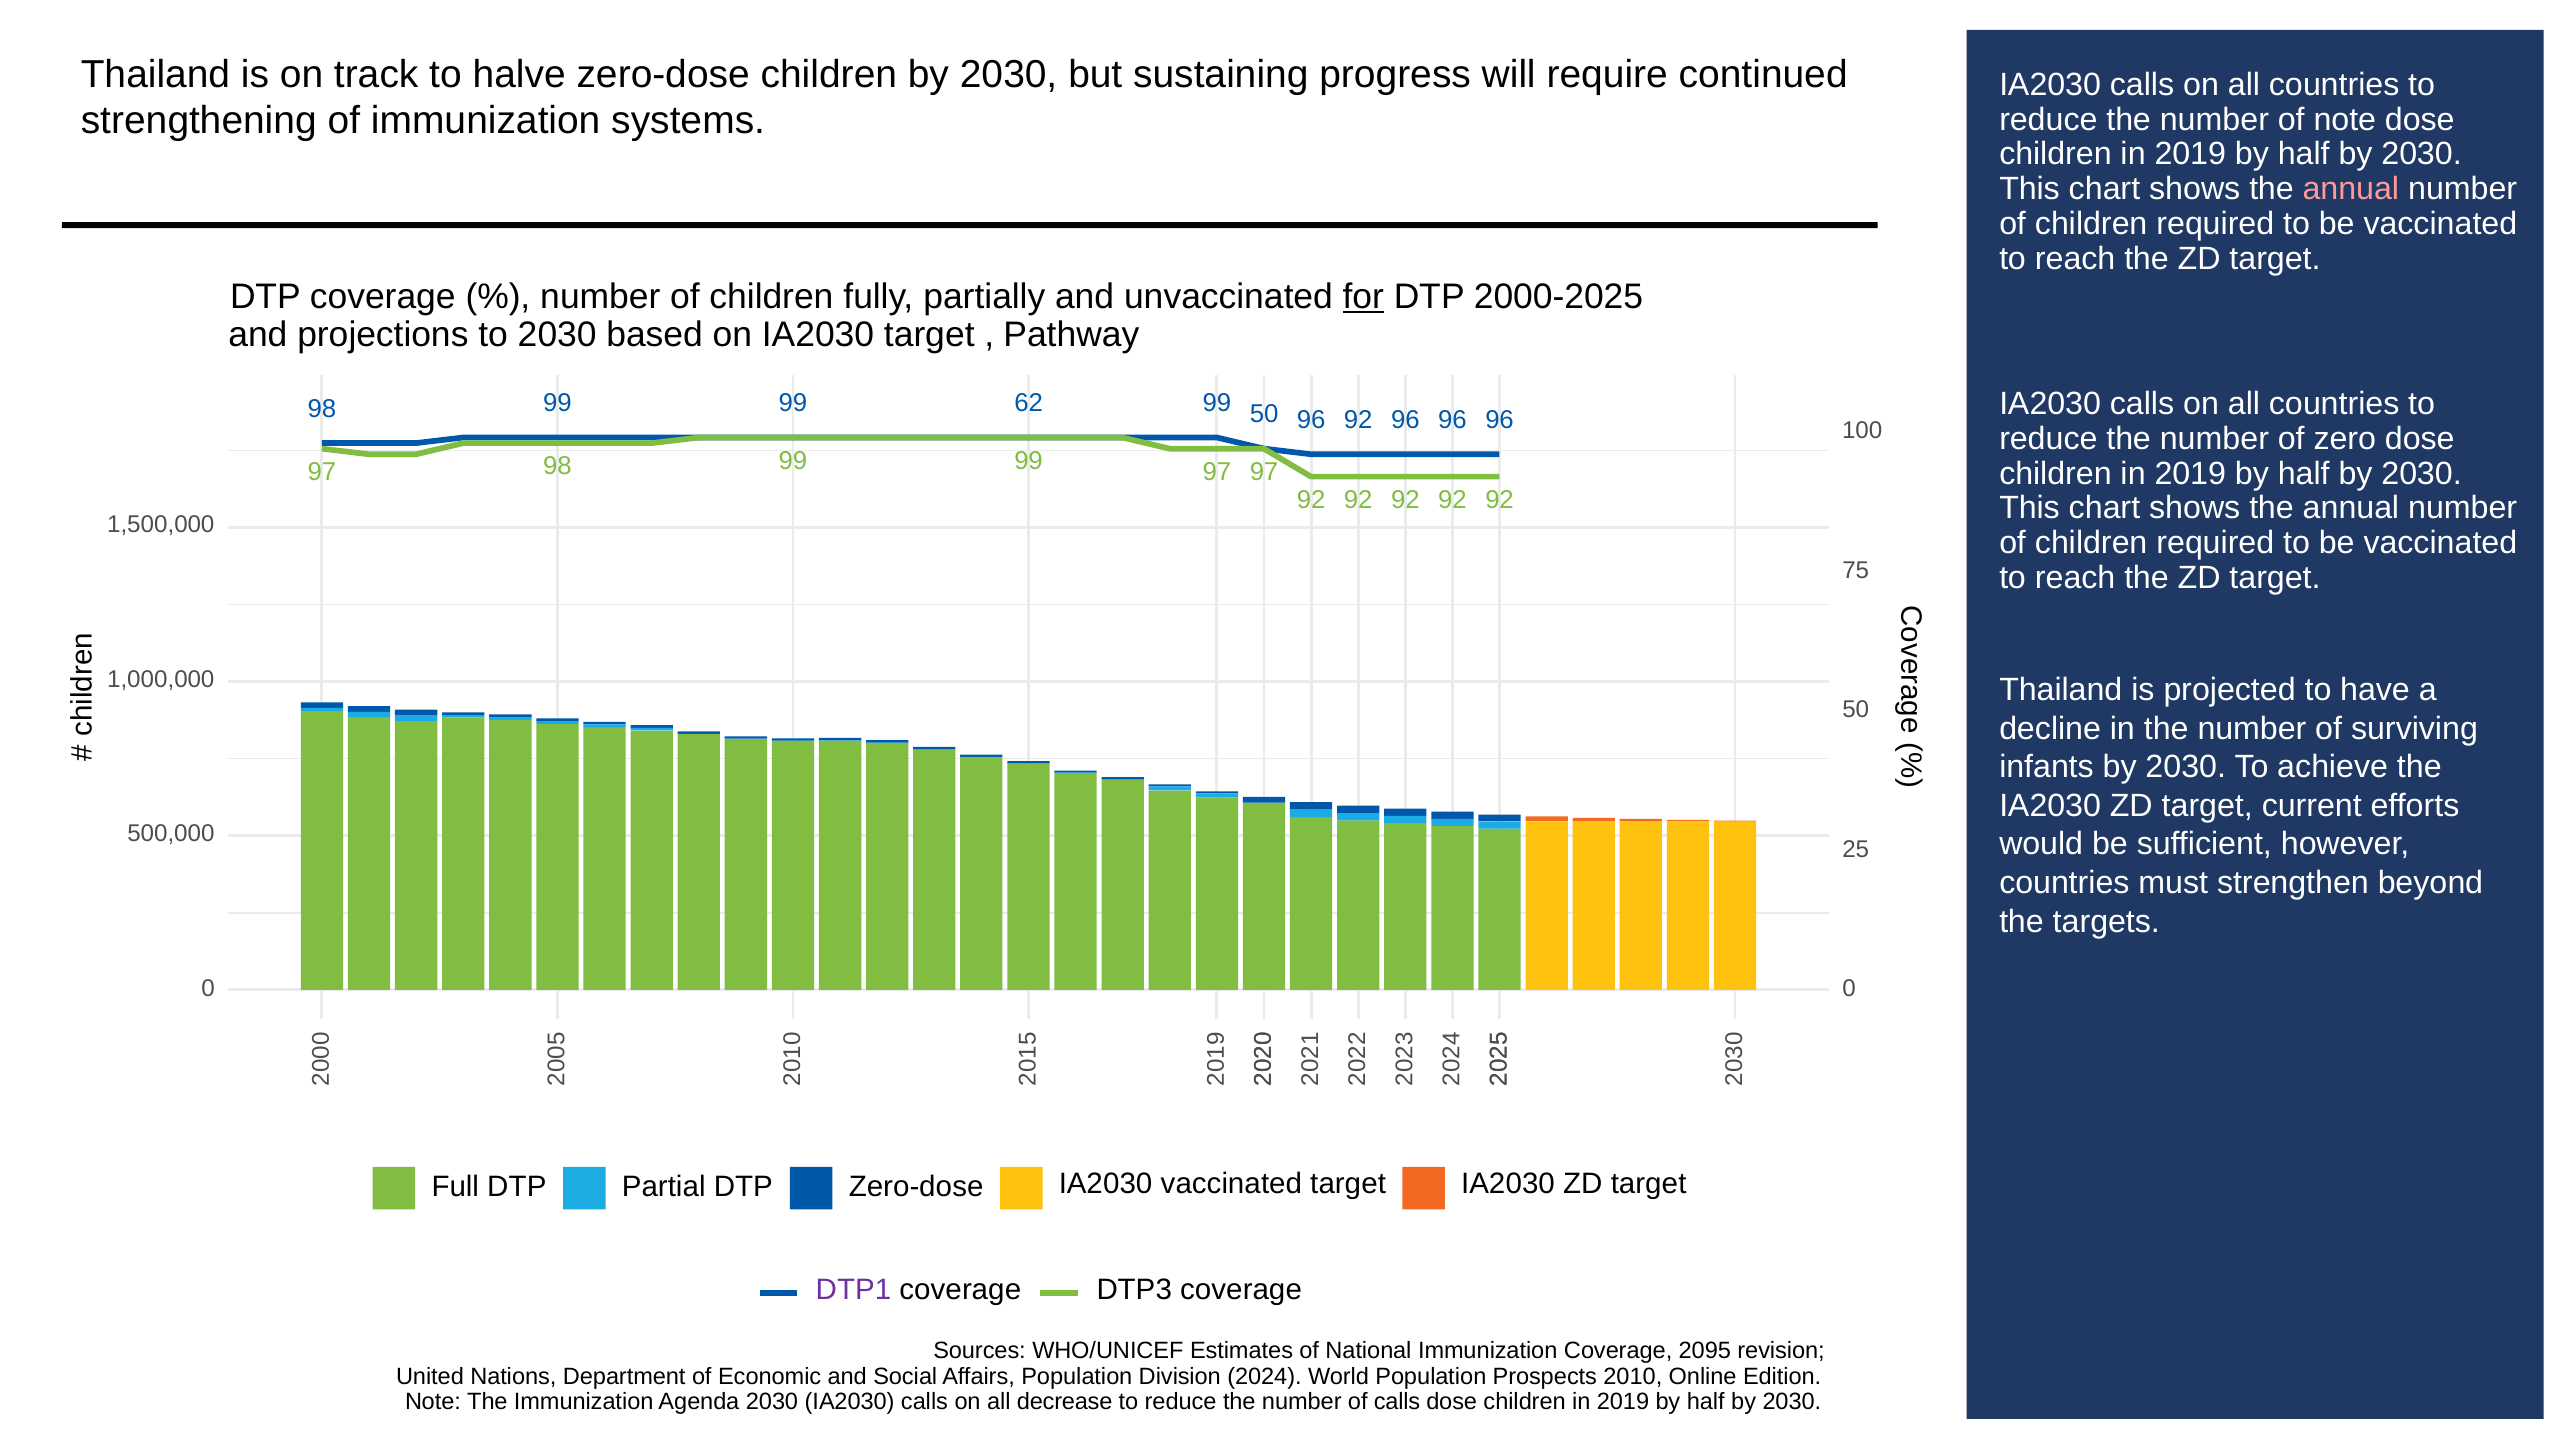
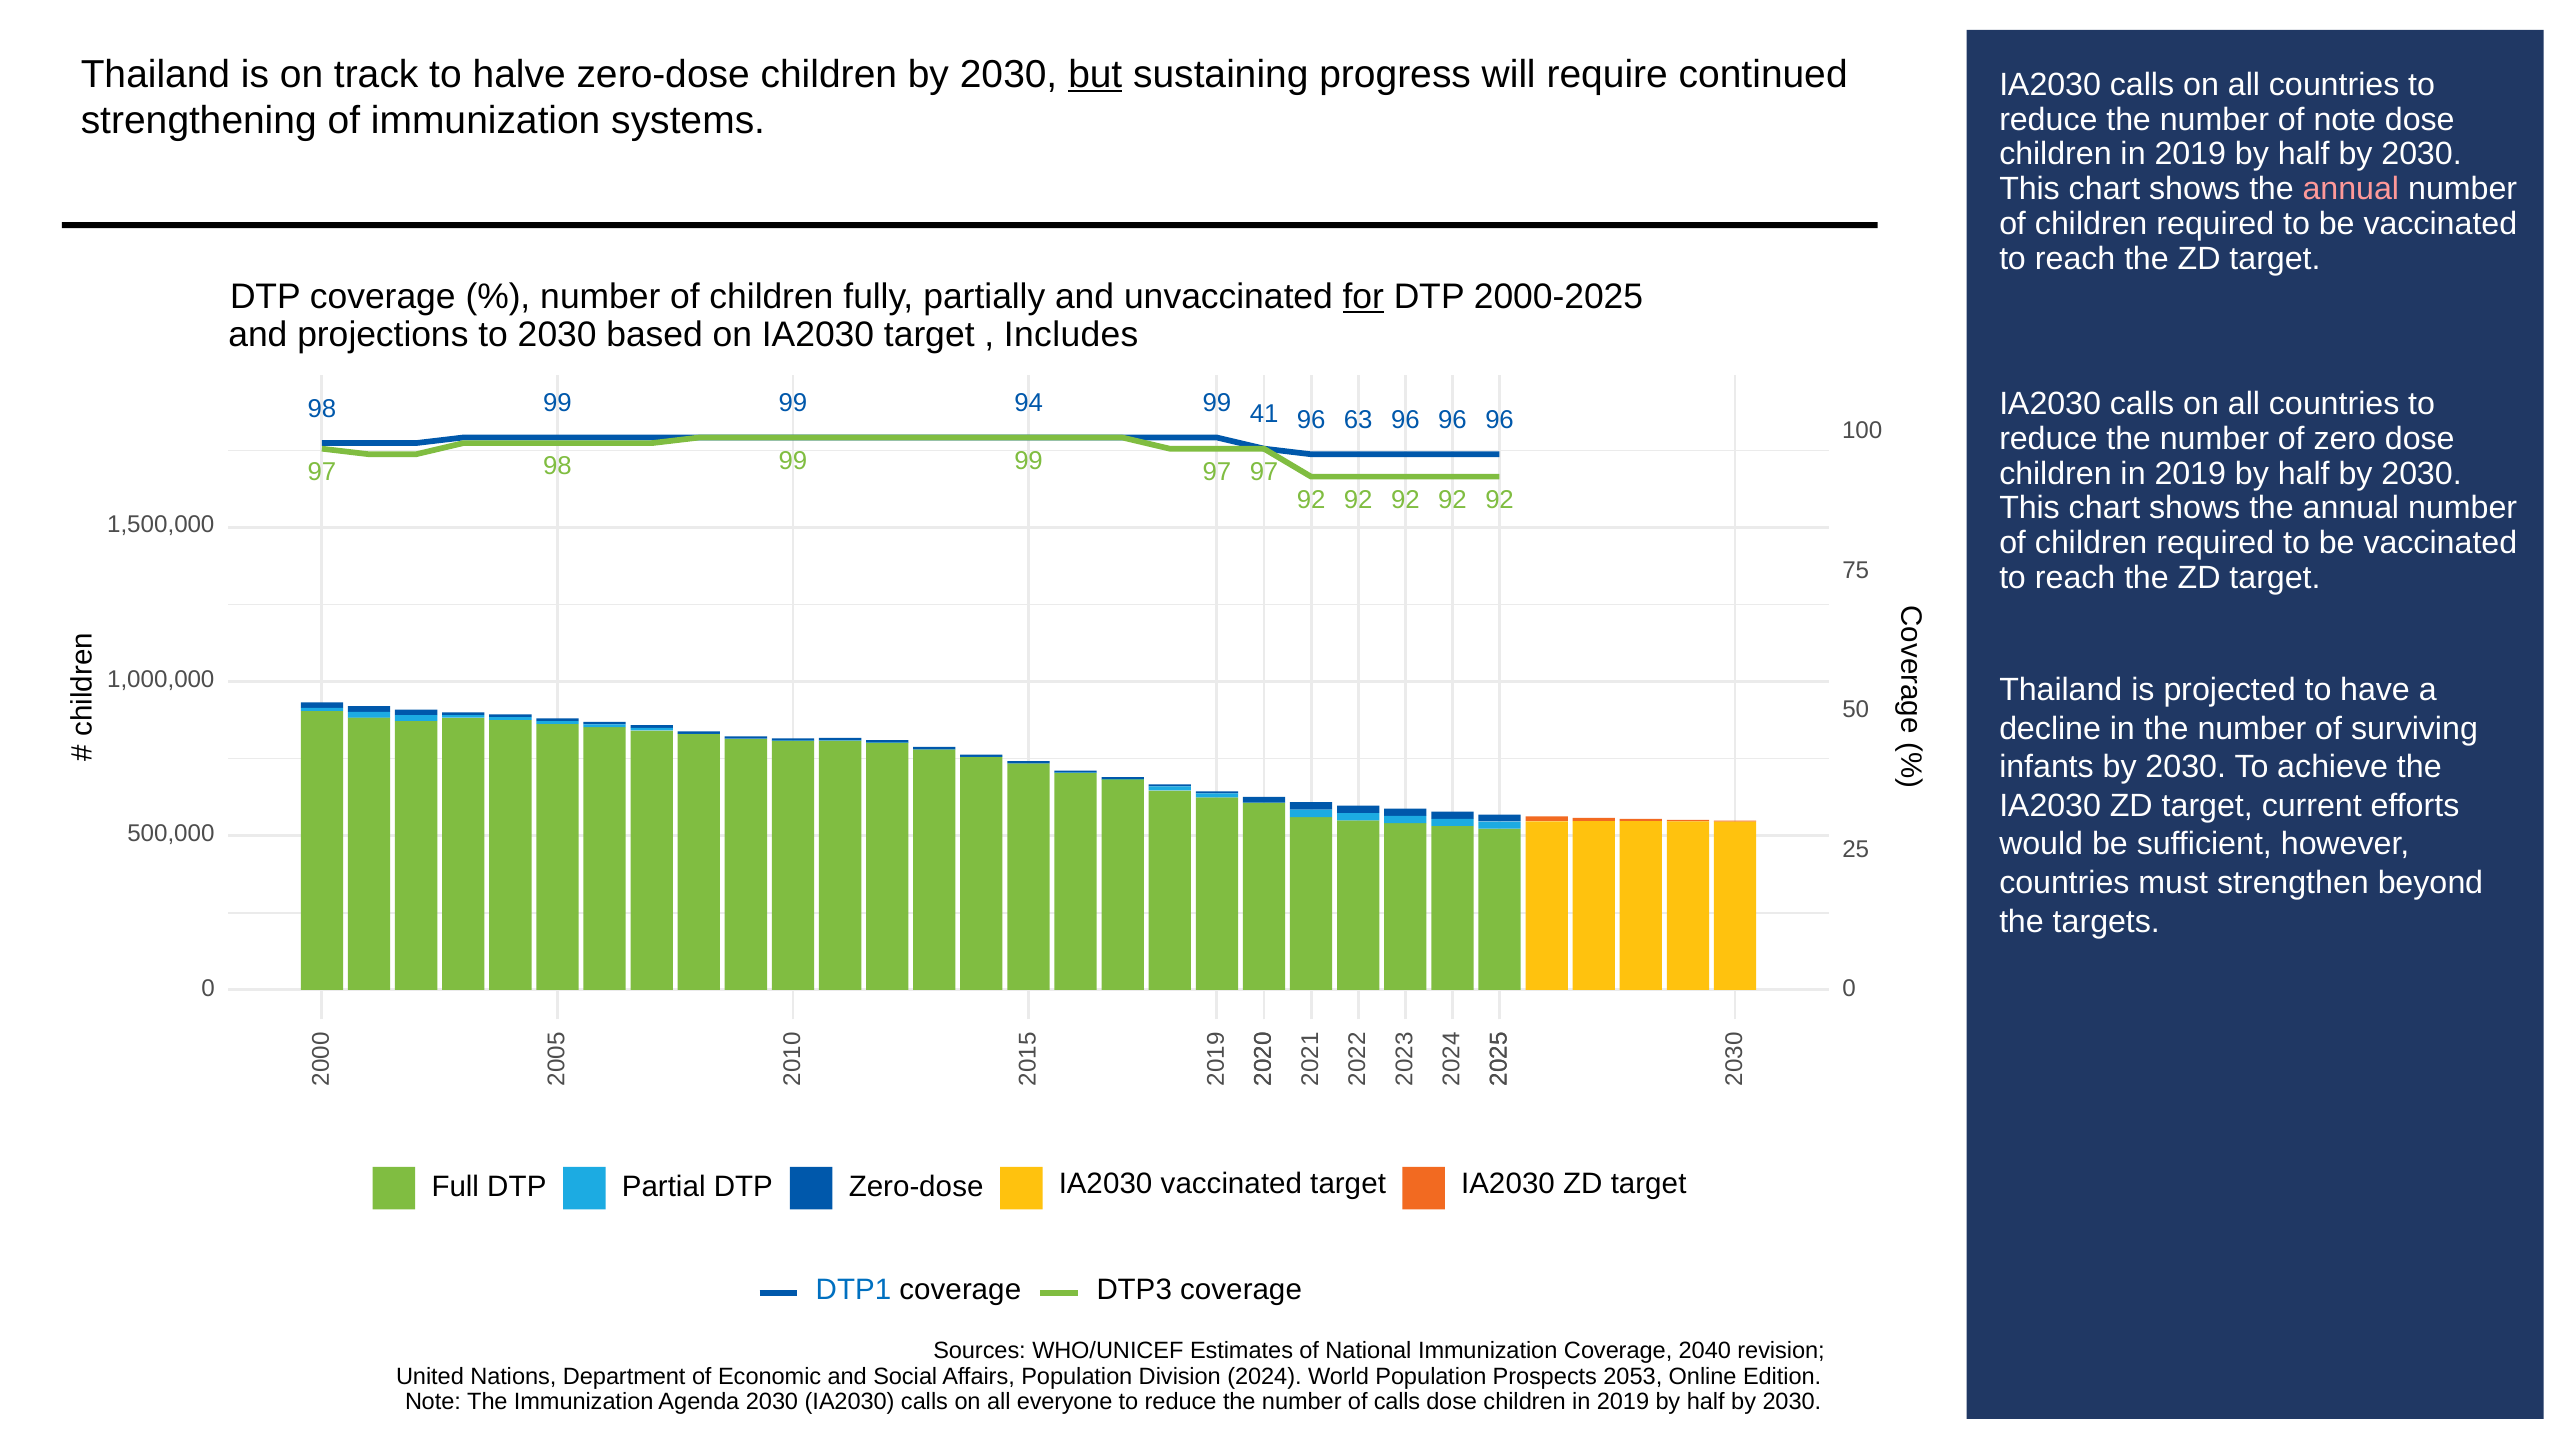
but underline: none -> present (1095, 74)
Pathway: Pathway -> Includes (1071, 335)
62: 62 -> 94 (1029, 403)
99 50: 50 -> 41 (1264, 414)
96 92: 92 -> 63 (1358, 420)
DTP1 colour: purple -> blue (853, 1289)
2095: 2095 -> 2040 (1705, 1351)
2010: 2010 -> 2053 (1633, 1376)
decrease: decrease -> everyone (1065, 1402)
